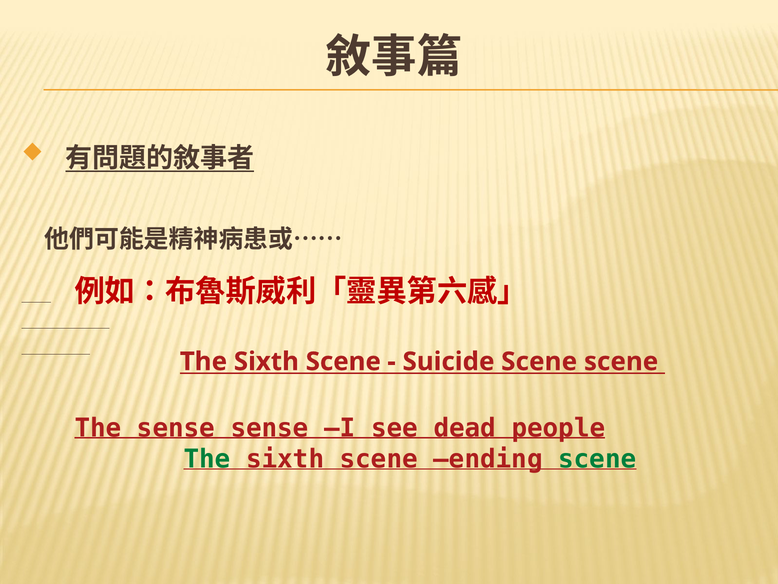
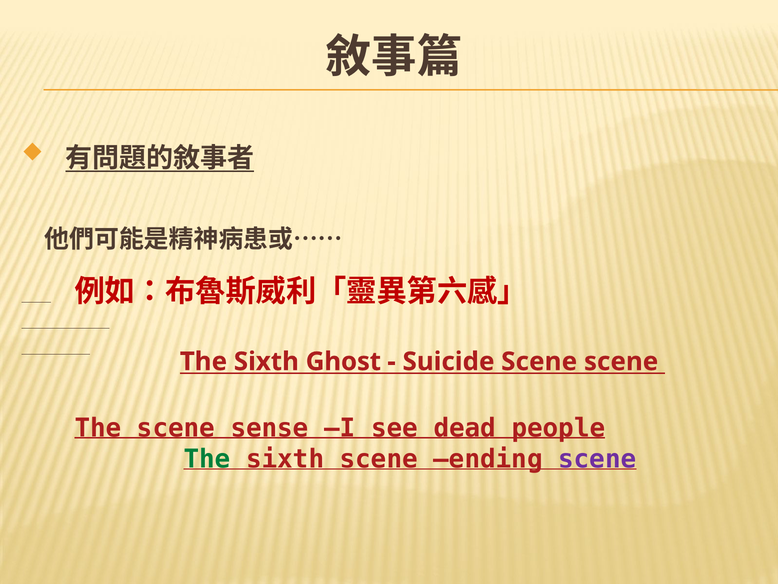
Scene: Scene -> Ghost (343, 361)
The sense: sense -> scene (176, 428)
scene colour: green -> purple (597, 459)
